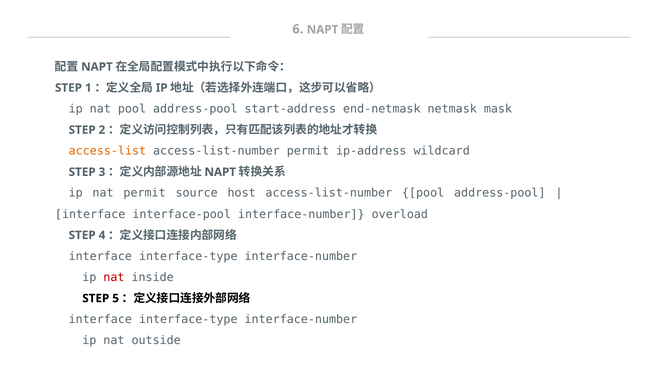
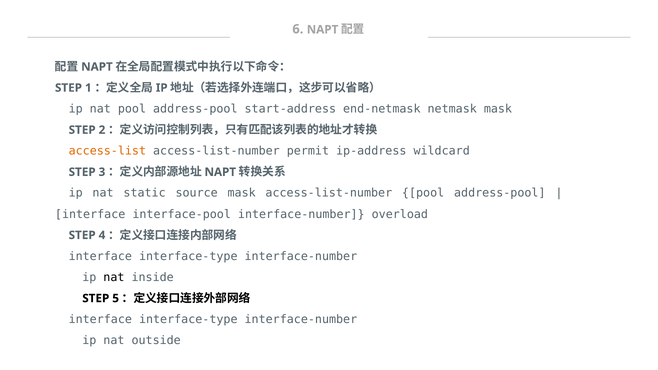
nat permit: permit -> static (145, 193)
source host: host -> mask (242, 193)
nat colour: red -> black (114, 277)
